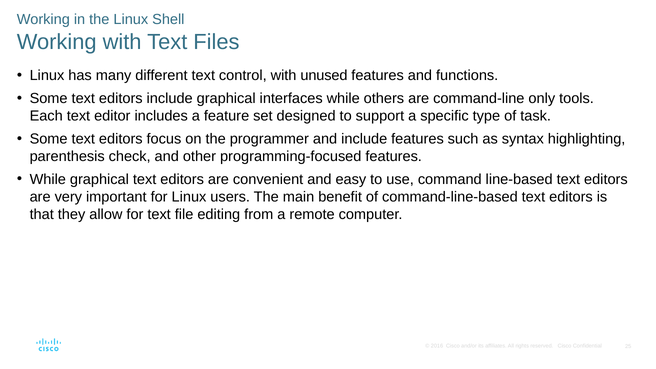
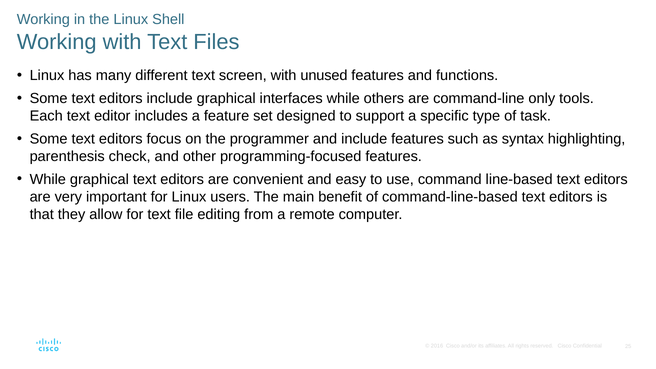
control: control -> screen (243, 76)
